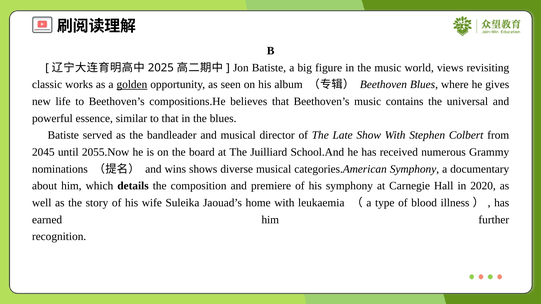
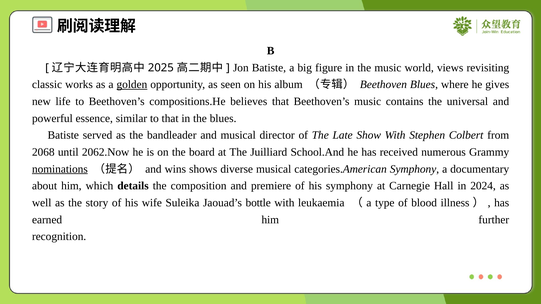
2045: 2045 -> 2068 (43, 152)
2055.Now: 2055.Now -> 2062.Now (106, 152)
nominations underline: none -> present (60, 169)
2020: 2020 -> 2024 (483, 186)
home: home -> bottle (258, 203)
